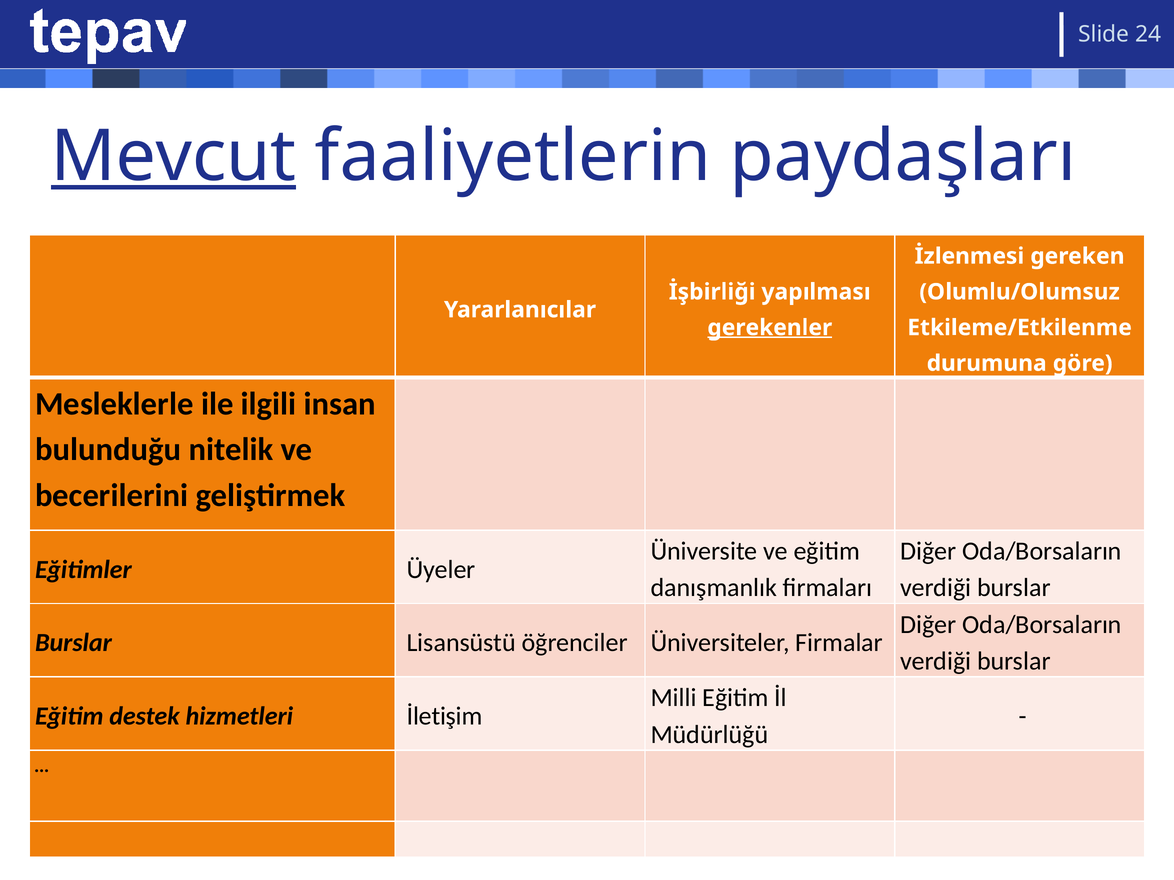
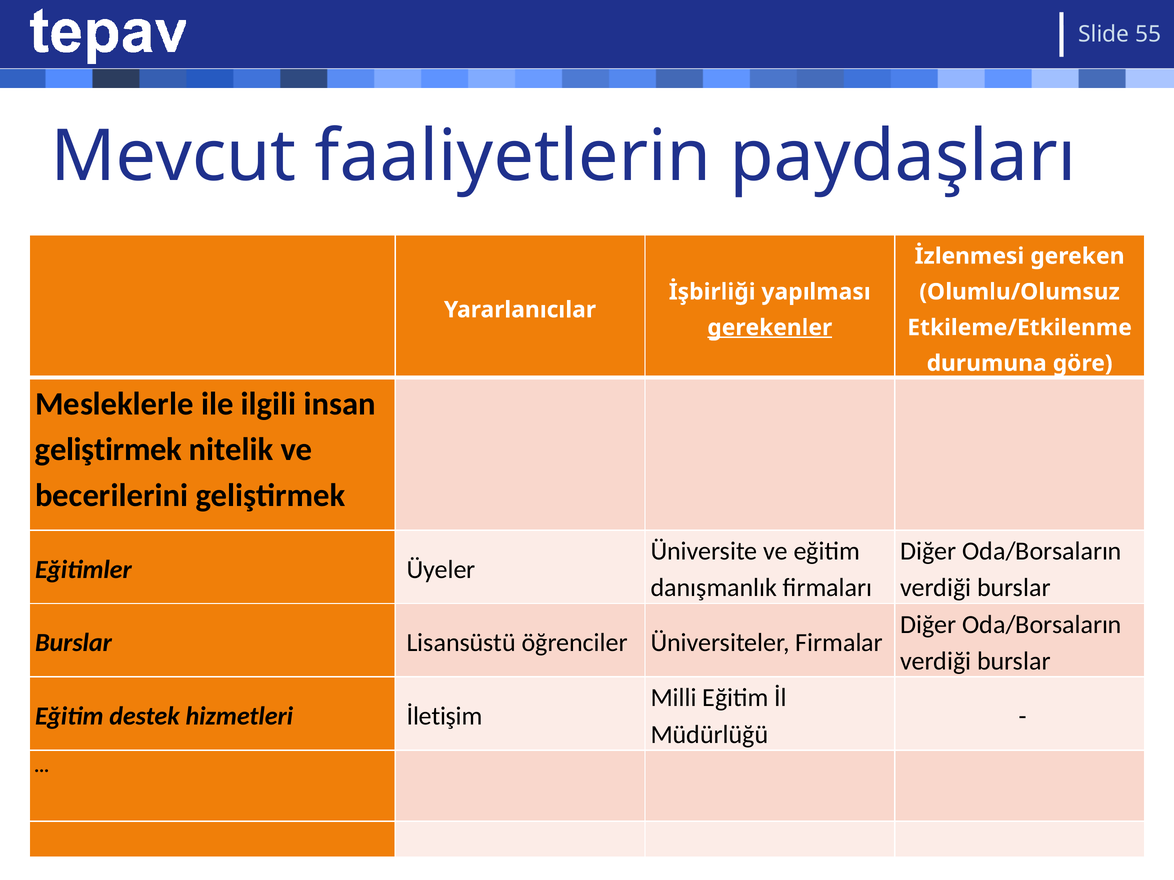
24: 24 -> 55 (1148, 34)
Mevcut underline: present -> none (174, 157)
bulunduğu: bulunduğu -> geliştirmek (108, 450)
